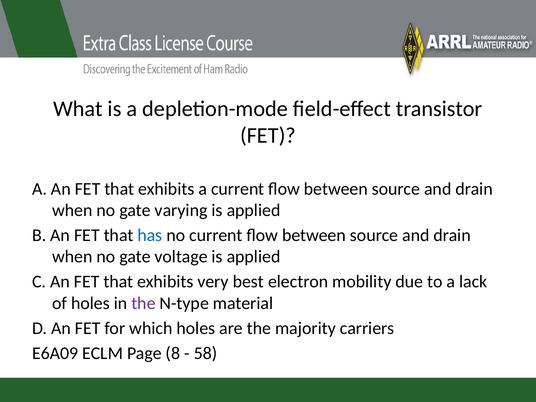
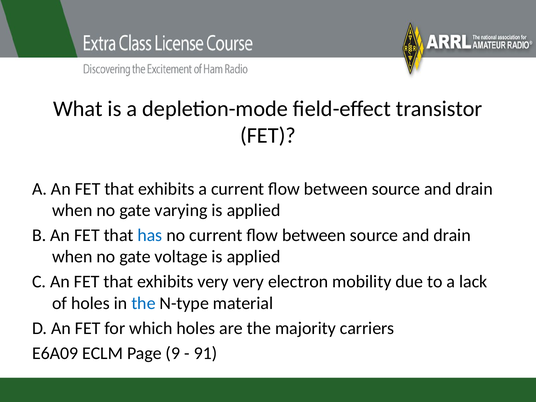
very best: best -> very (248, 282)
the colour: purple -> blue (143, 303)
8: 8 -> 9 (173, 353)
58: 58 -> 91 (205, 353)
